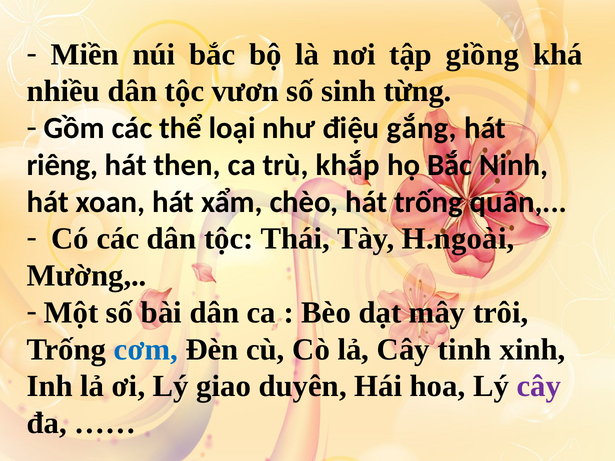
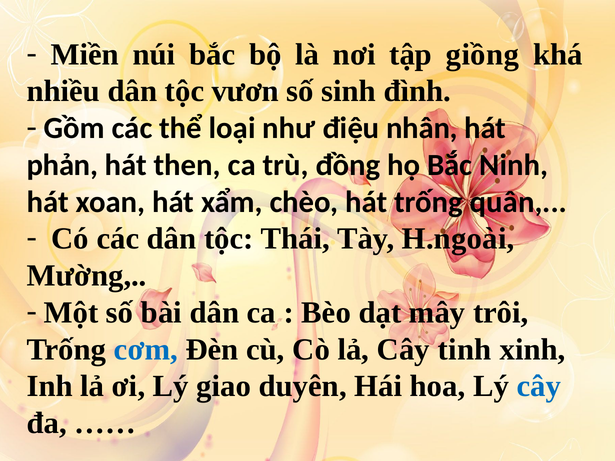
từng: từng -> đình (417, 91)
gắng: gắng -> nhân (422, 128)
riêng: riêng -> phản (62, 165)
khắp: khắp -> đồng (348, 165)
cây colour: purple -> blue (539, 387)
